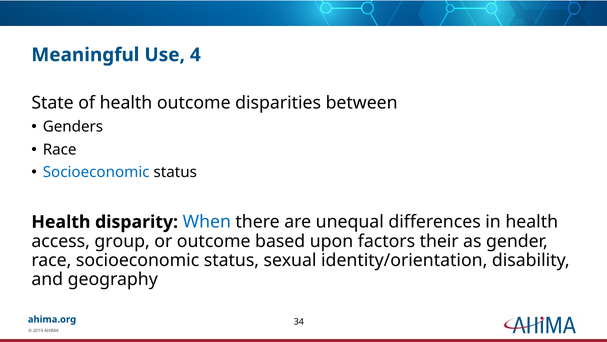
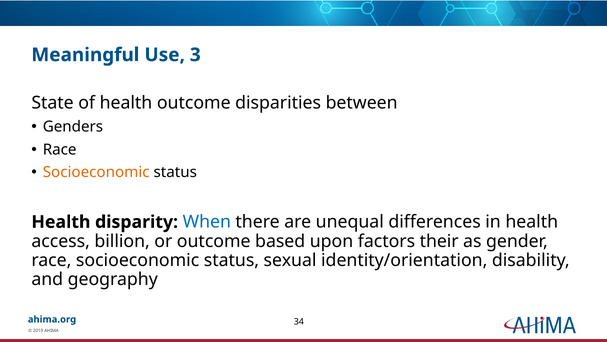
4: 4 -> 3 (195, 55)
Socioeconomic colour: blue -> orange (96, 172)
group: group -> billion (122, 241)
